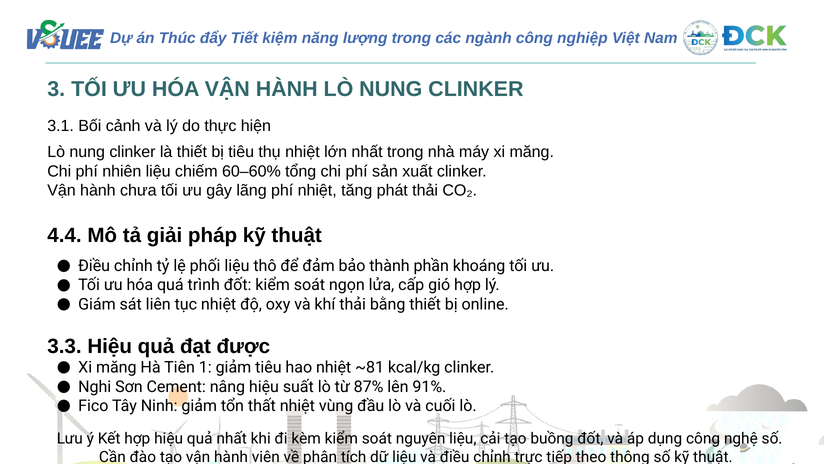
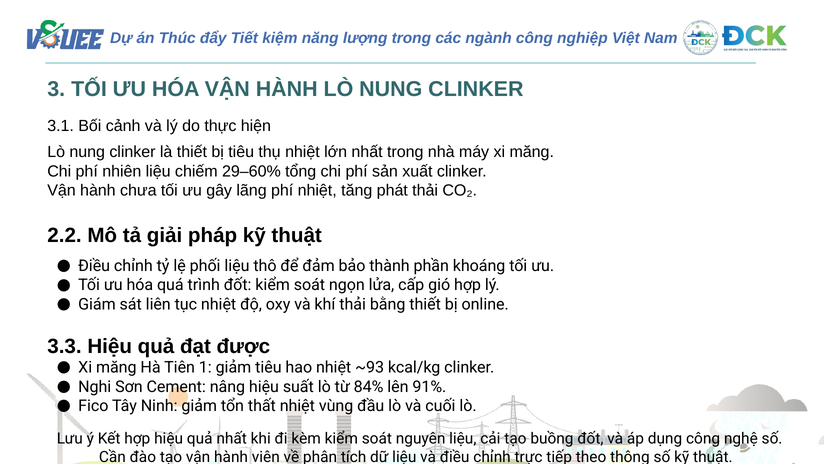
60–60%: 60–60% -> 29–60% (251, 171)
4.4: 4.4 -> 2.2 (65, 235)
~81: ~81 -> ~93 (370, 367)
87%: 87% -> 84% (369, 386)
